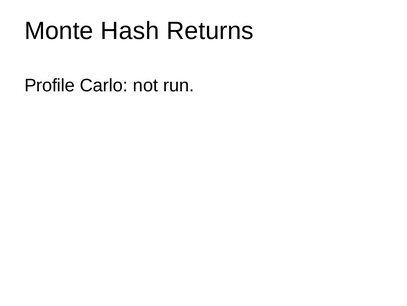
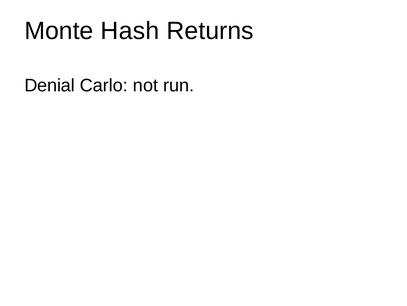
Profile: Profile -> Denial (50, 85)
